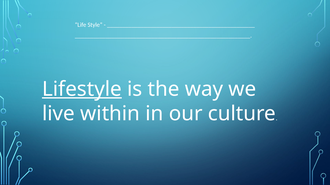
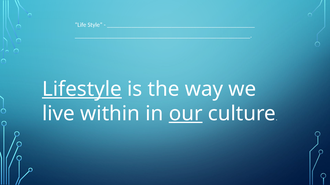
our underline: none -> present (186, 114)
